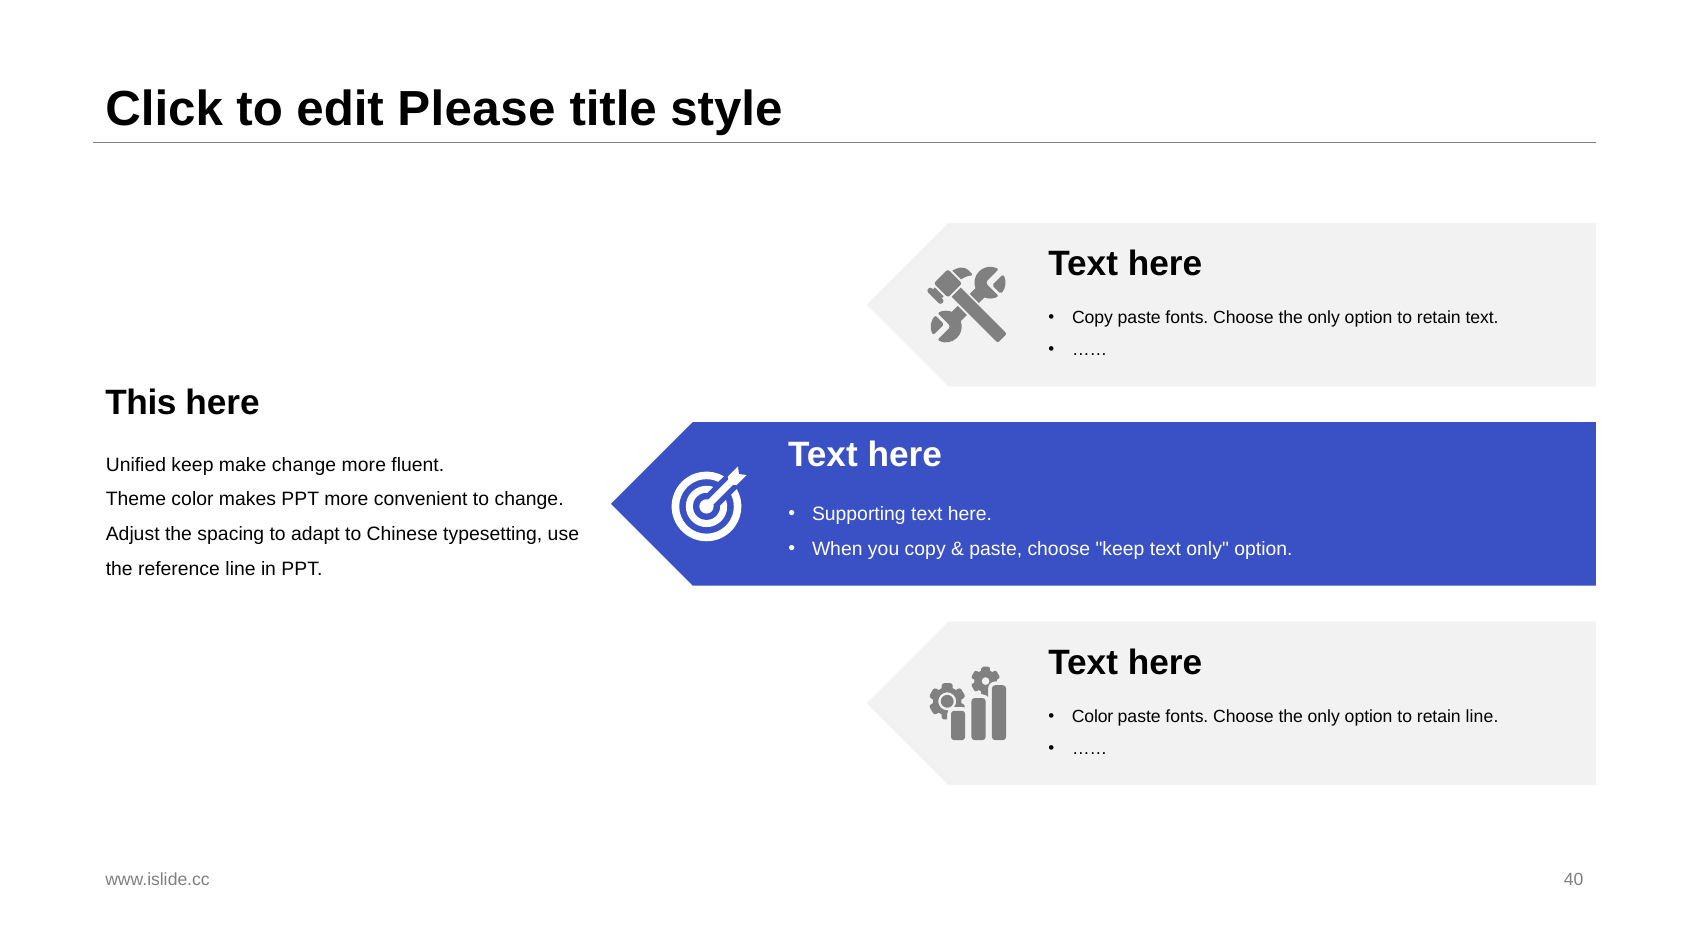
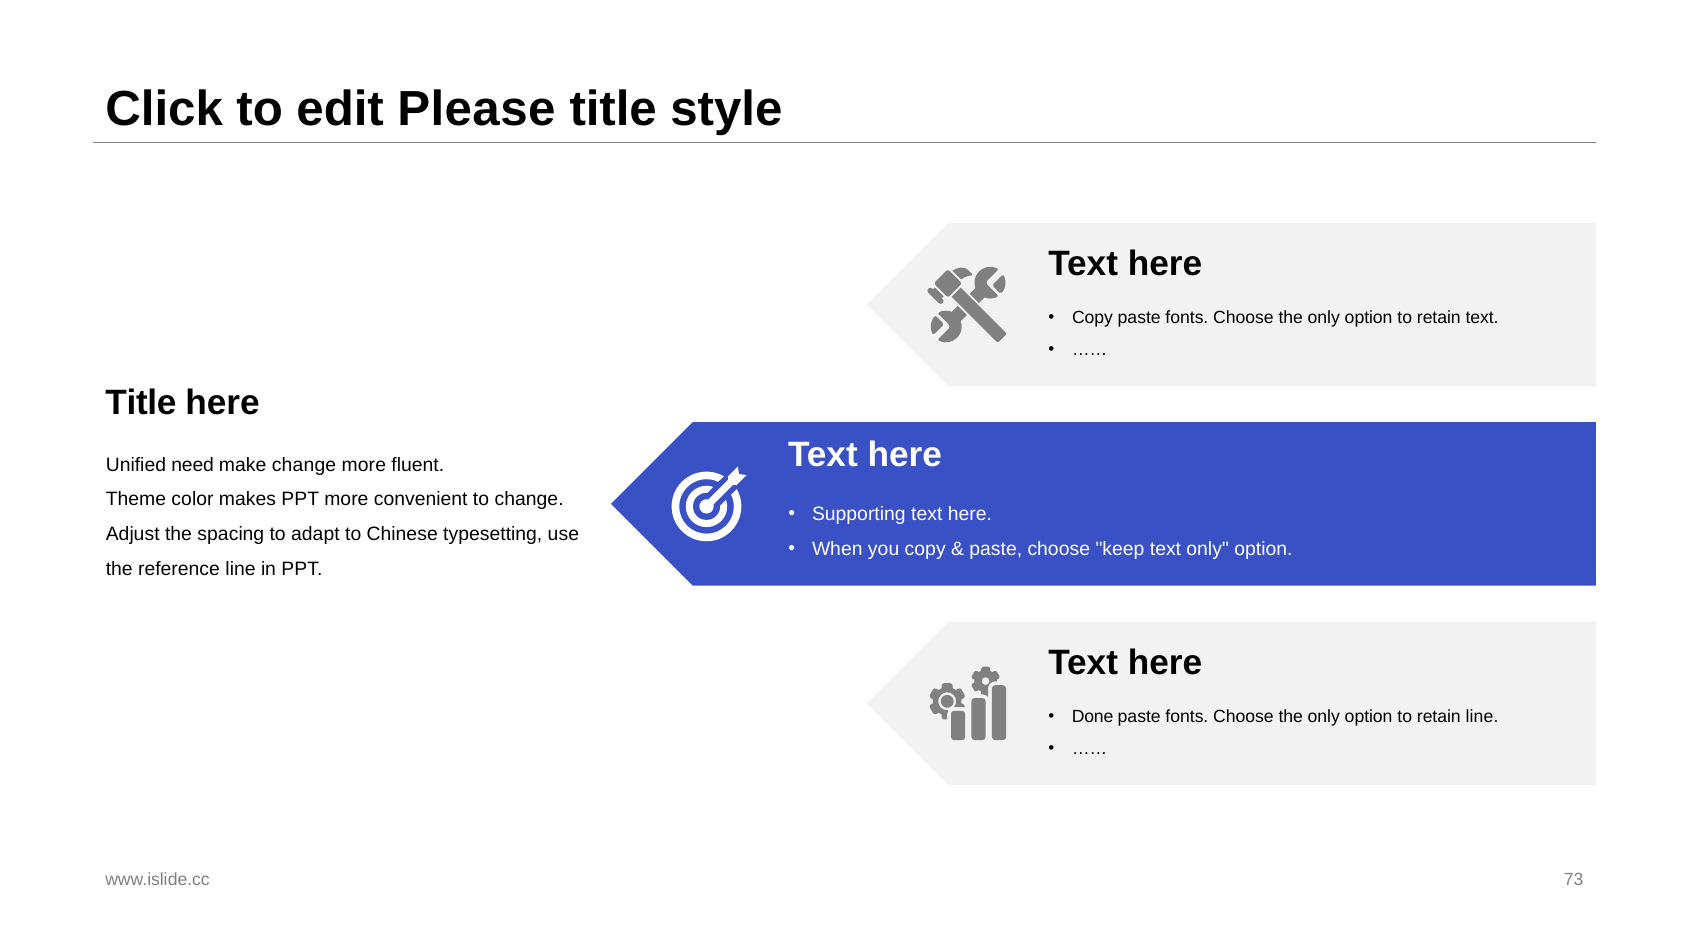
This: This -> Title (141, 402)
Unified keep: keep -> need (193, 465)
Color: Color -> Done (1093, 717)
40: 40 -> 73 (1574, 880)
